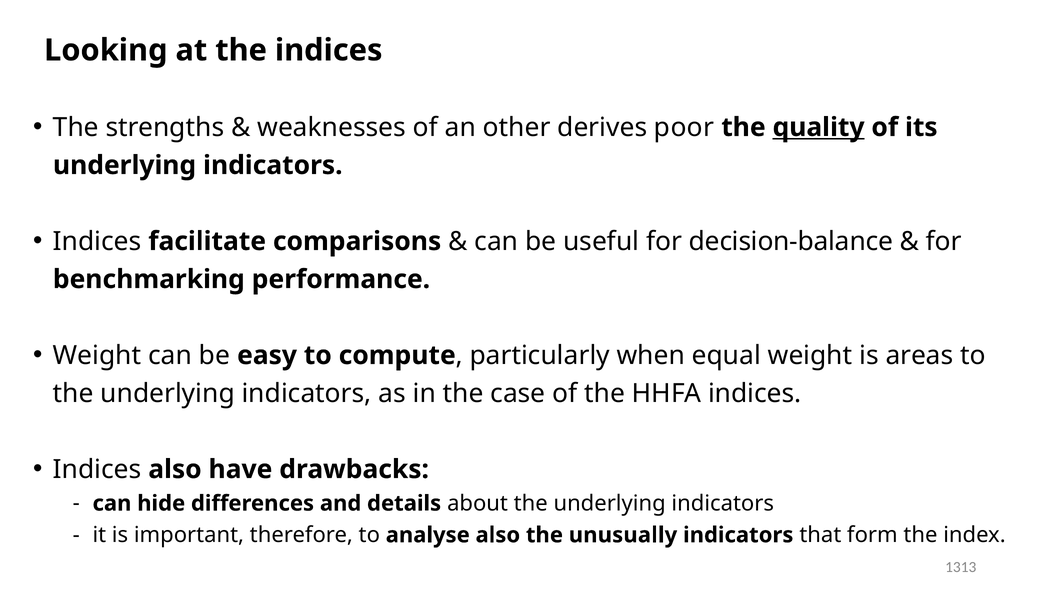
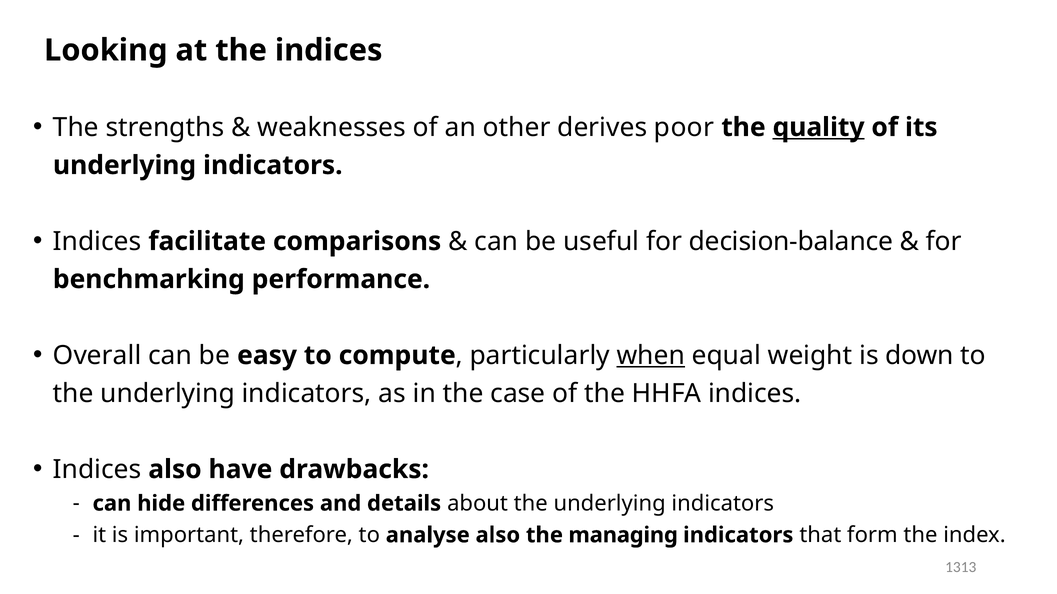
Weight: Weight -> Overall (97, 356)
when underline: none -> present (651, 356)
areas: areas -> down (919, 356)
unusually: unusually -> managing (623, 536)
